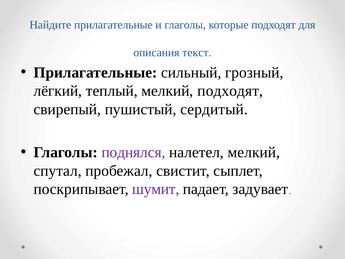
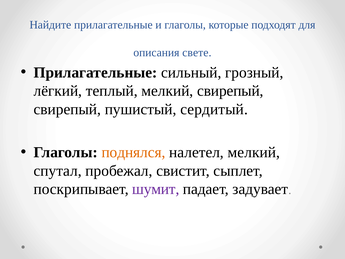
текст: текст -> свете (197, 53)
мелкий подходят: подходят -> свирепый (230, 91)
поднялся colour: purple -> orange (133, 152)
